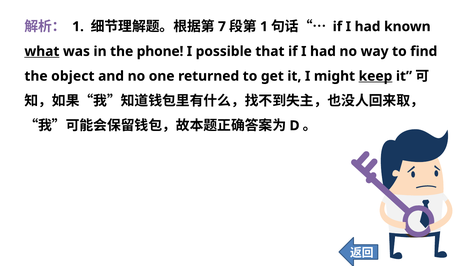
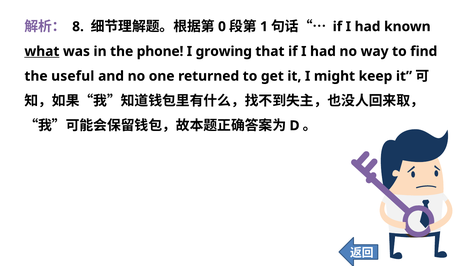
1: 1 -> 8 (78, 27)
7: 7 -> 0 (222, 27)
possible: possible -> growing (224, 51)
object: object -> useful (73, 76)
keep underline: present -> none (375, 76)
